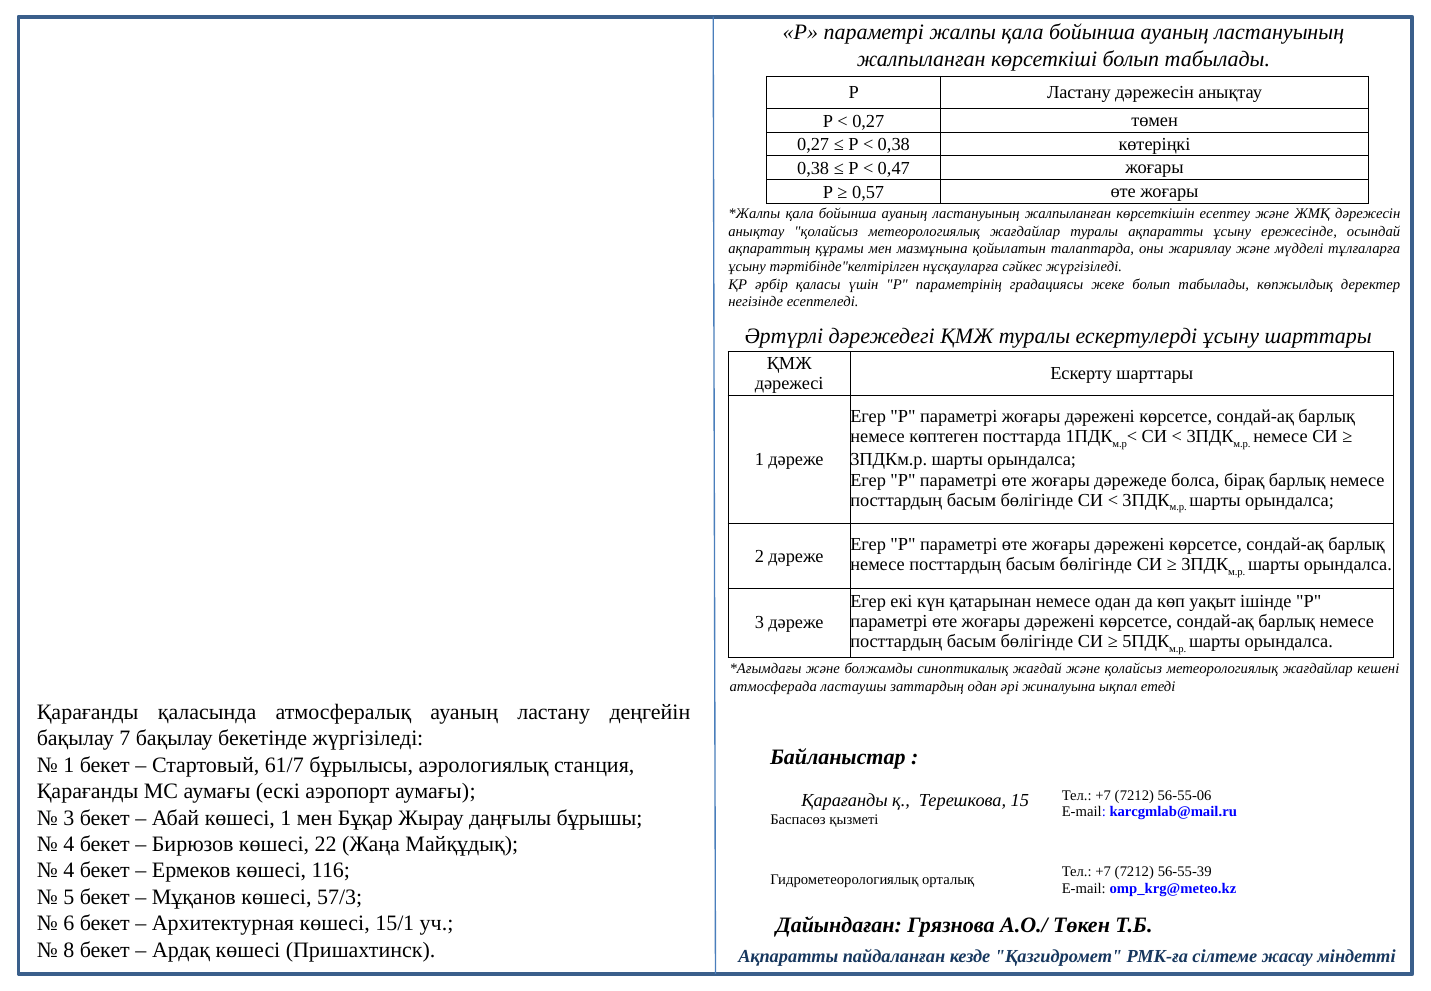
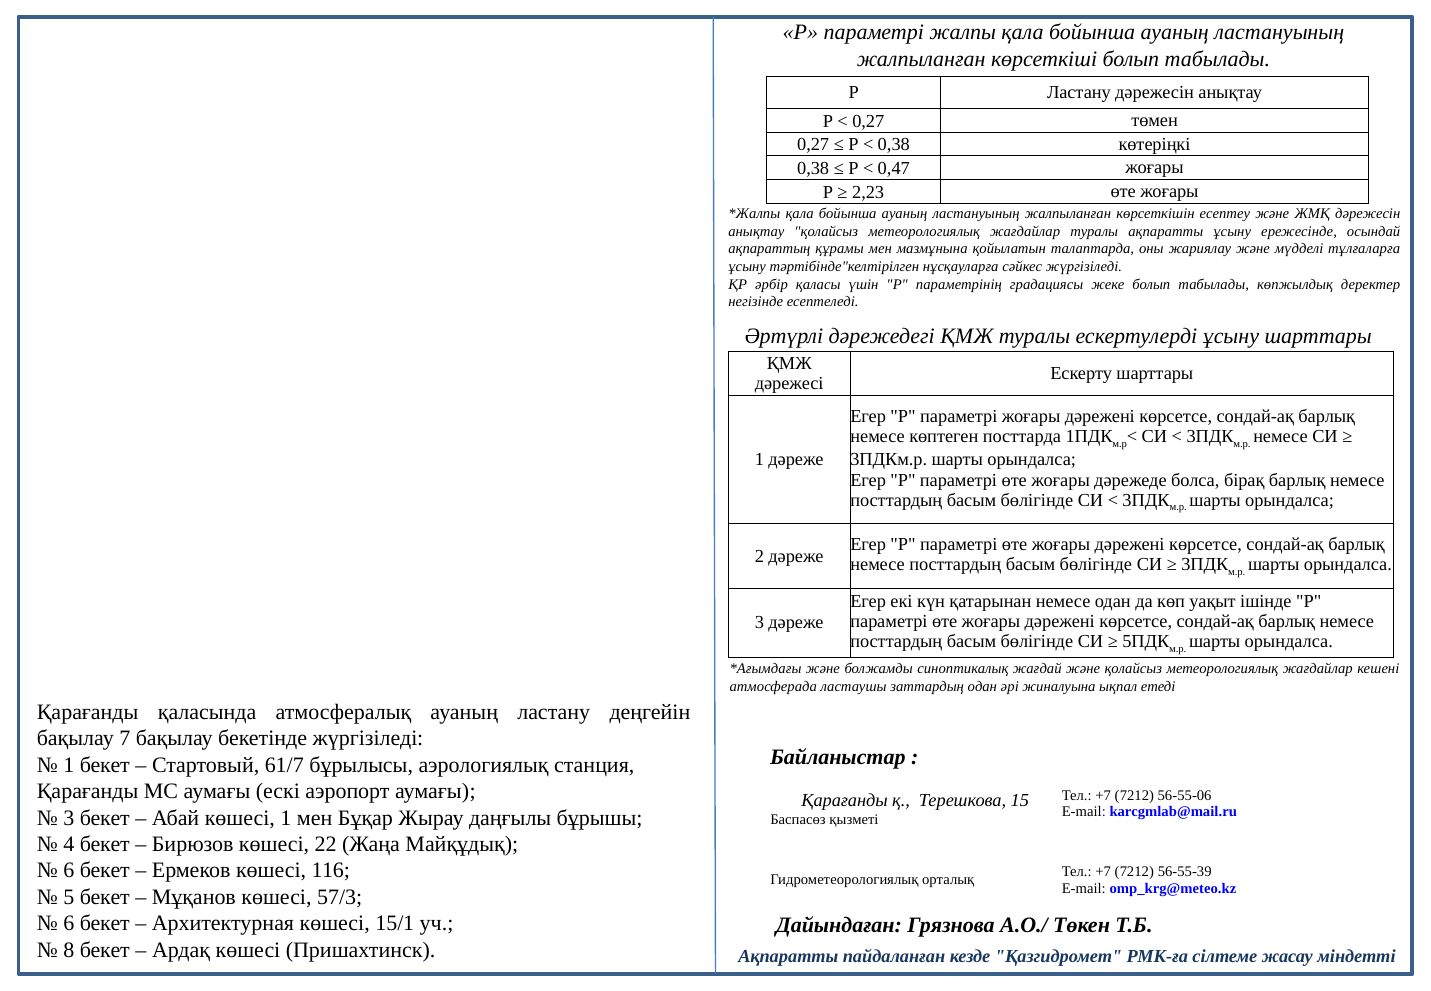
0,57: 0,57 -> 2,23 (868, 192)
4: 4 -> 6 (69, 870)
